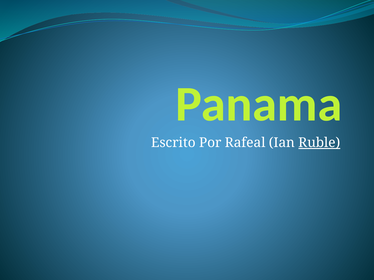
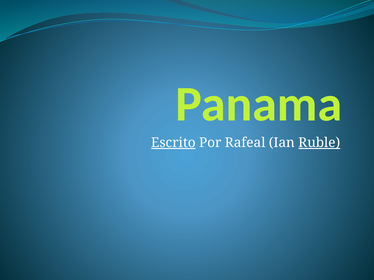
Escrito underline: none -> present (173, 143)
